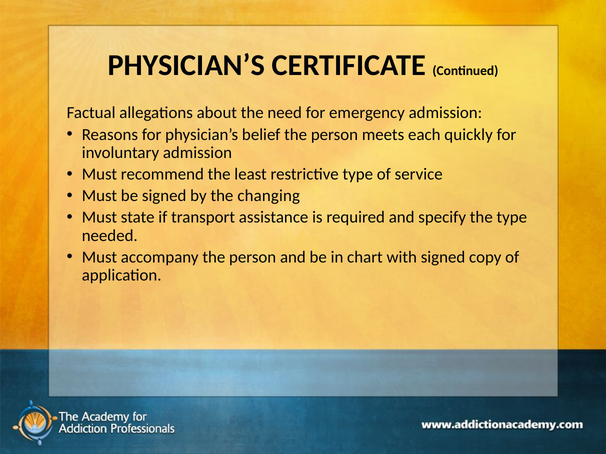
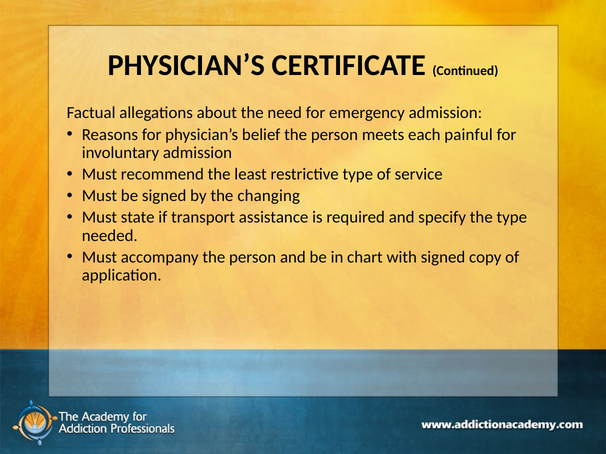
quickly: quickly -> painful (469, 135)
